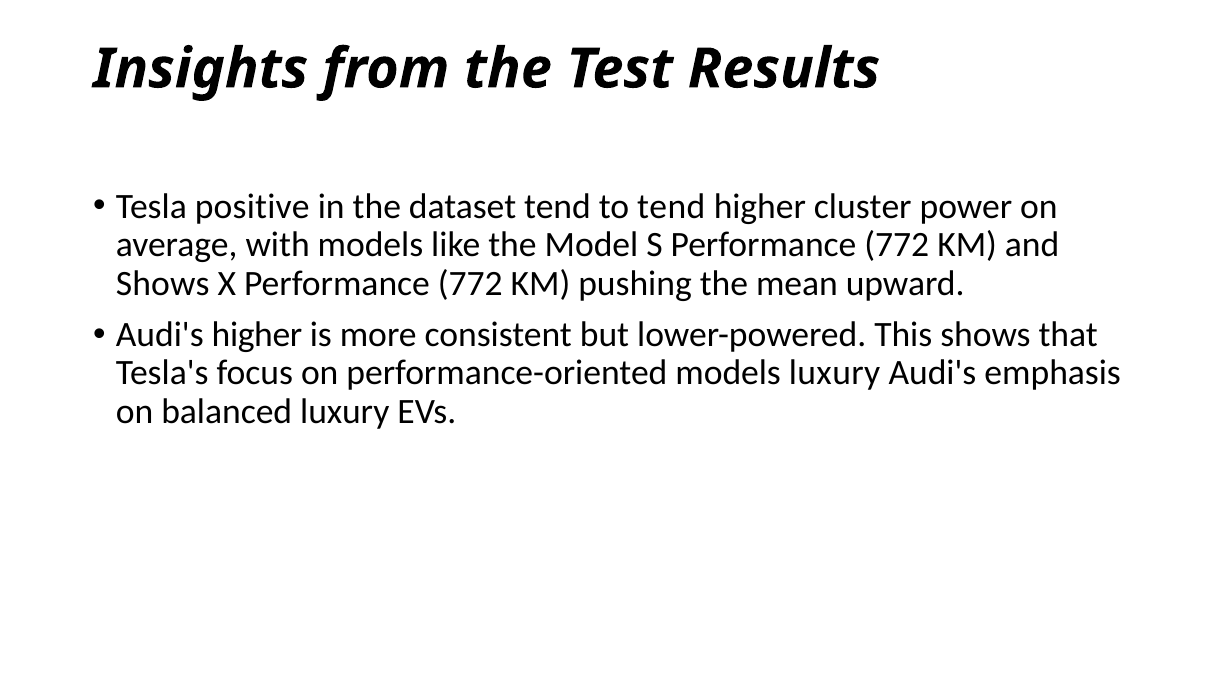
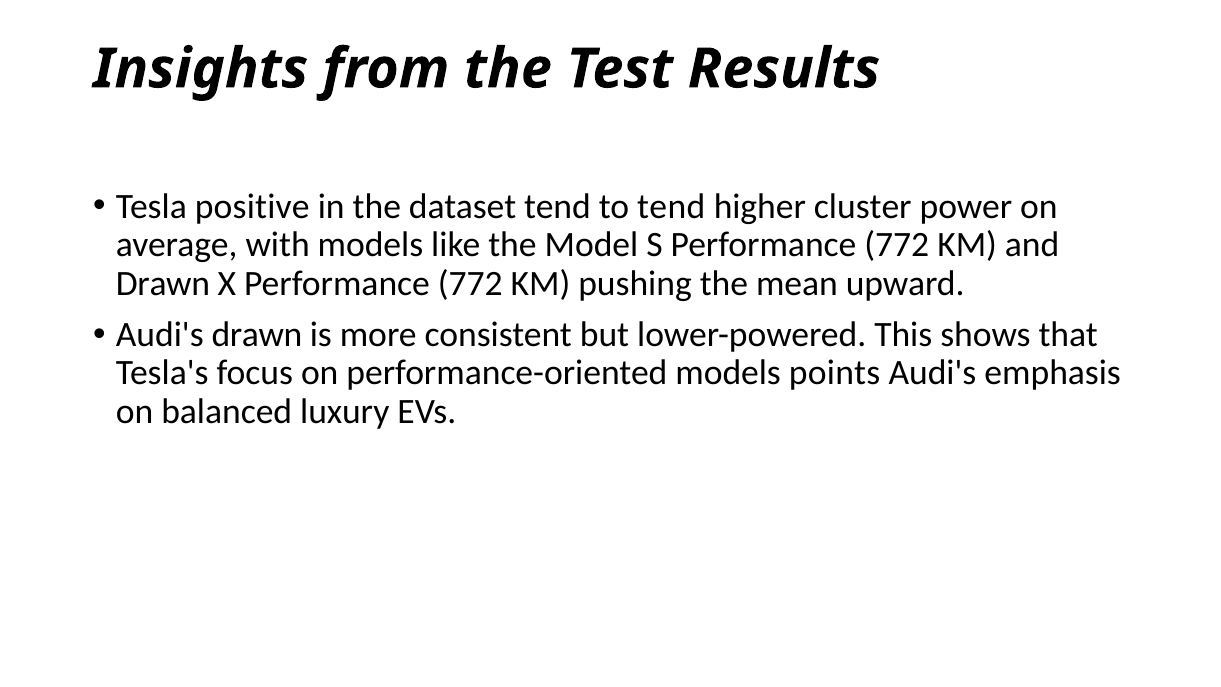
Shows: Shows -> Drawn (163, 283)
Audi's higher: higher -> drawn (257, 335)
models luxury: luxury -> points (835, 373)
